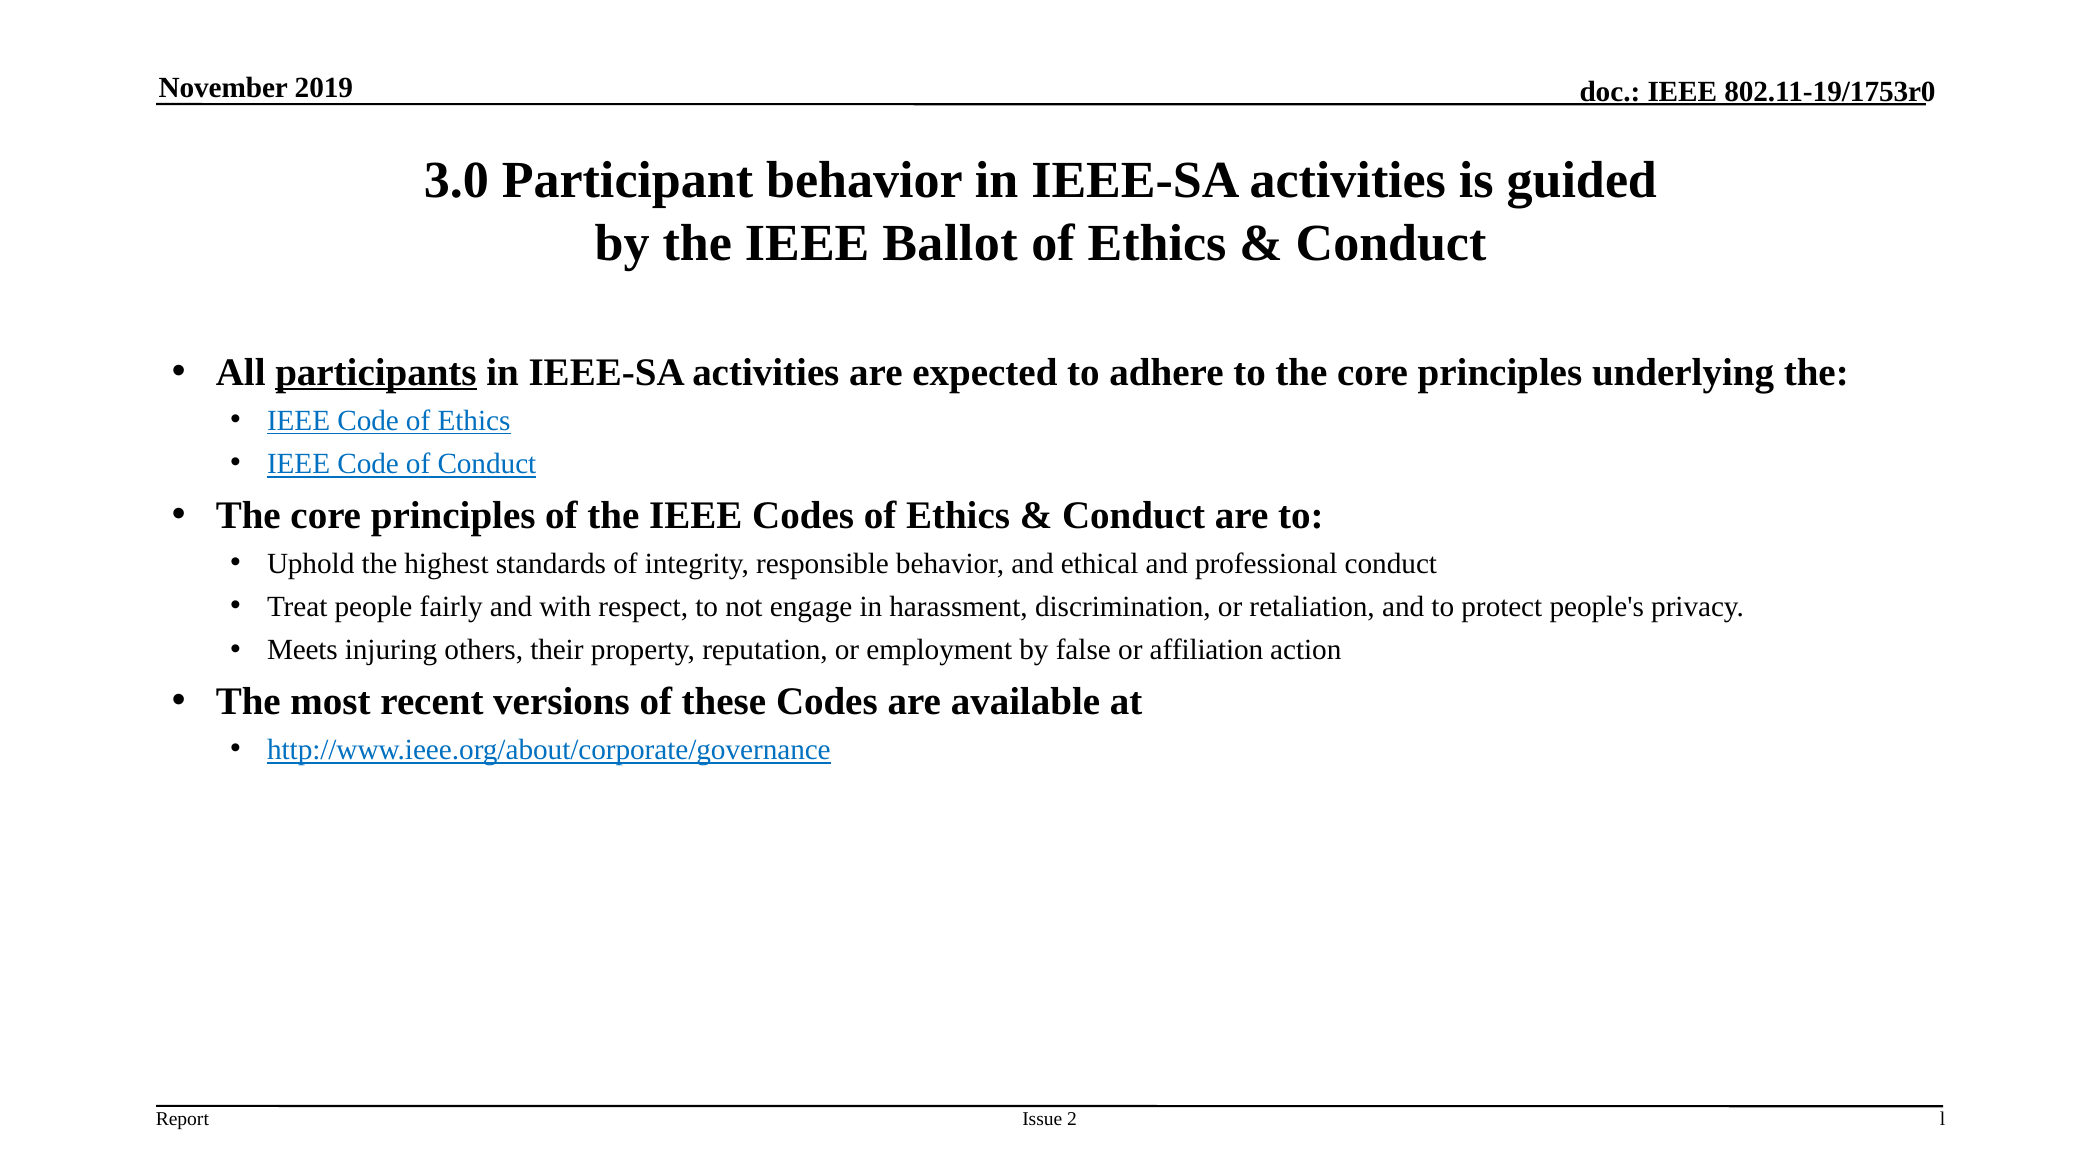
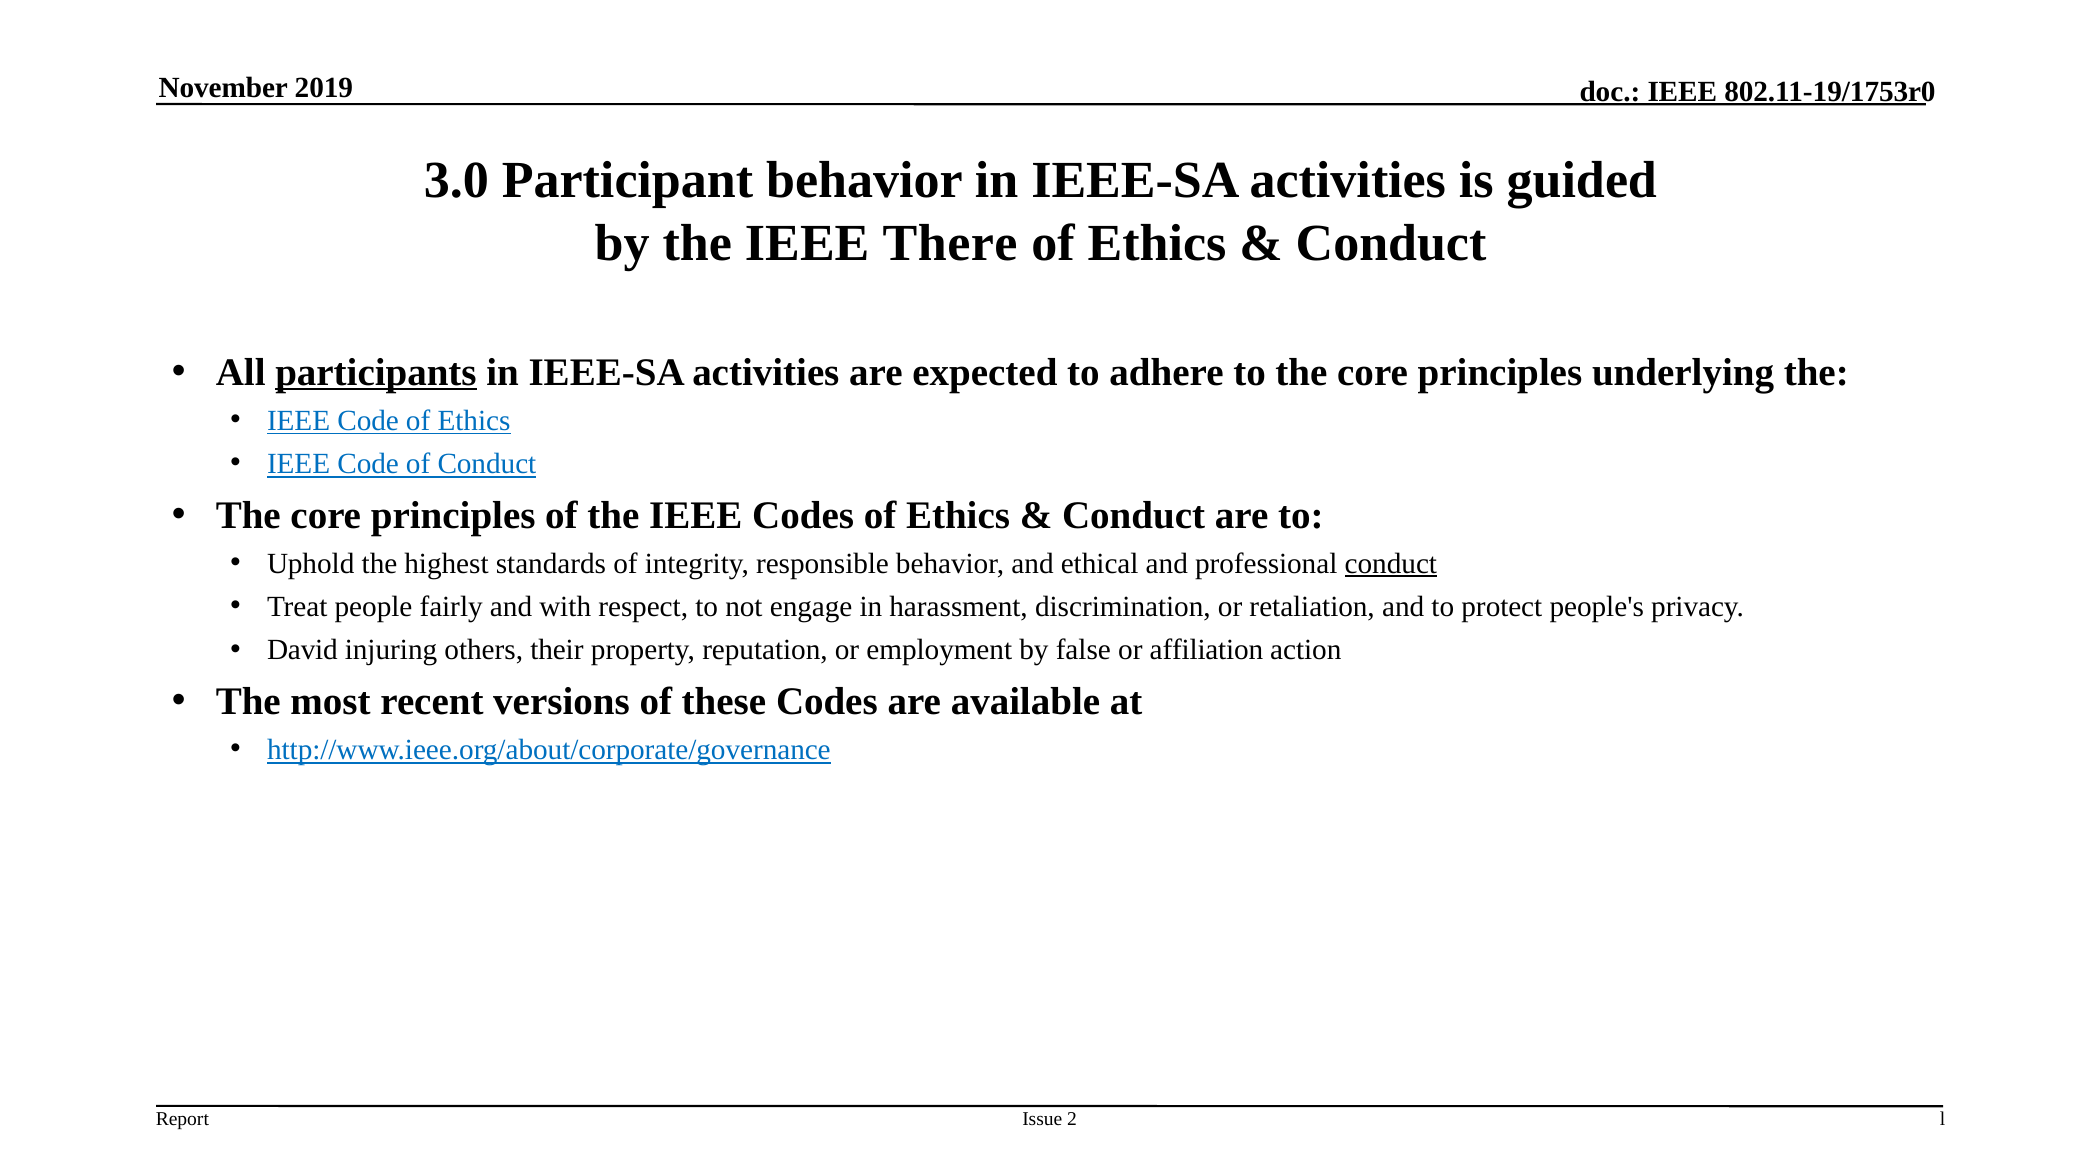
Ballot: Ballot -> There (950, 243)
conduct underline: none -> present (1391, 564)
Meets: Meets -> David (302, 650)
